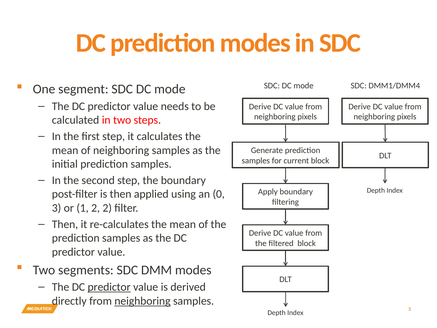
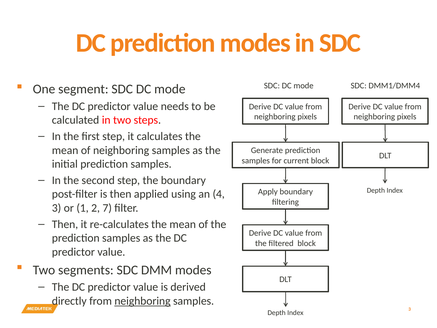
0: 0 -> 4 (219, 194)
2 2: 2 -> 7 (107, 208)
predictor underline: present -> none (109, 287)
